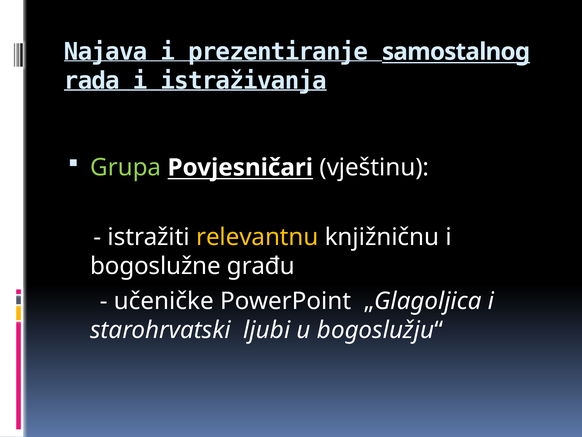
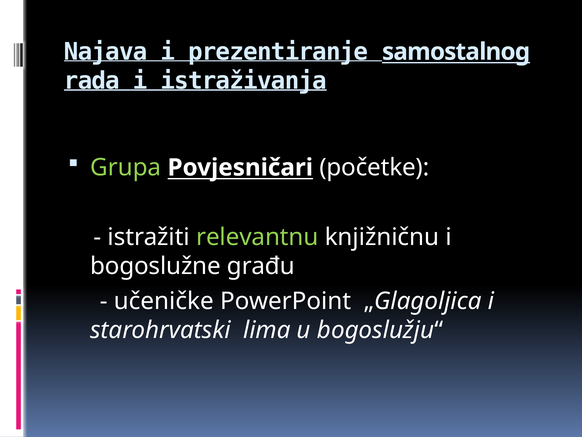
vještinu: vještinu -> početke (374, 167)
relevantnu colour: yellow -> light green (257, 237)
ljubi: ljubi -> lima (267, 330)
